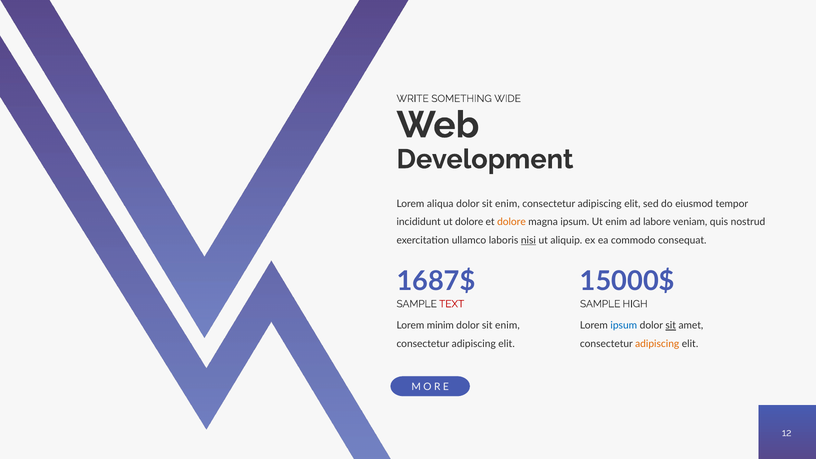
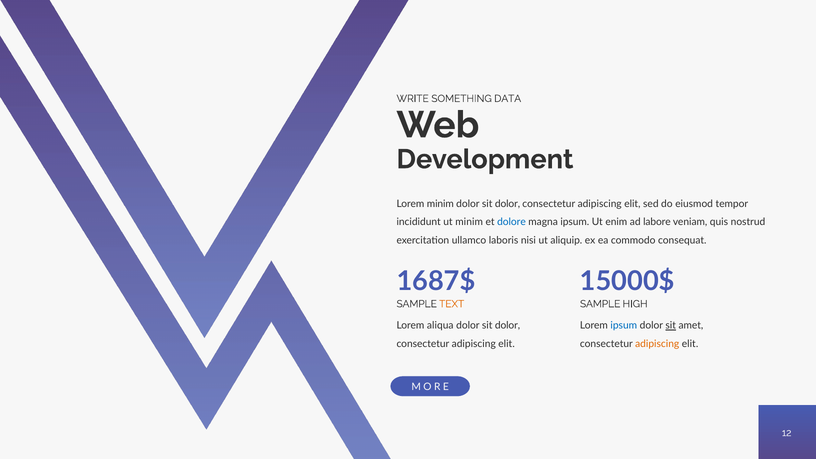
WIDE: WIDE -> DATA (508, 99)
aliqua: aliqua -> minim (440, 204)
enim: enim -> dolor (507, 204)
ut dolore: dolore -> minim (469, 222)
dolore colour: orange -> blue (511, 222)
nisi underline: present -> none (528, 240)
TEXT colour: red -> orange (452, 304)
minim: minim -> aliqua (440, 326)
enim: enim -> dolor (507, 326)
